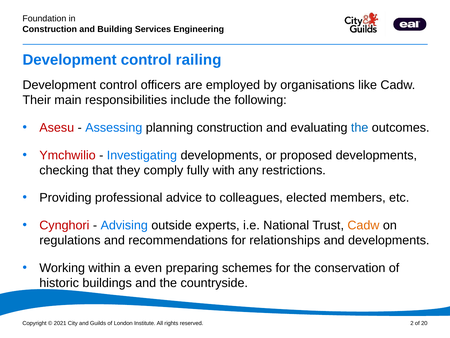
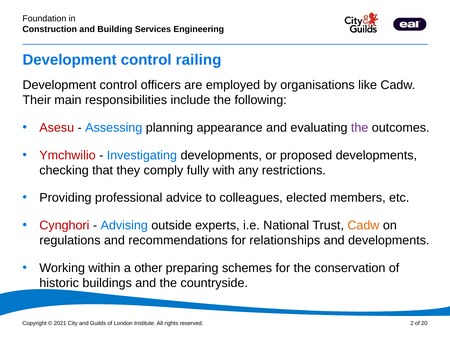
planning construction: construction -> appearance (230, 128)
the colour: blue -> purple (360, 128)
even: even -> other (148, 268)
